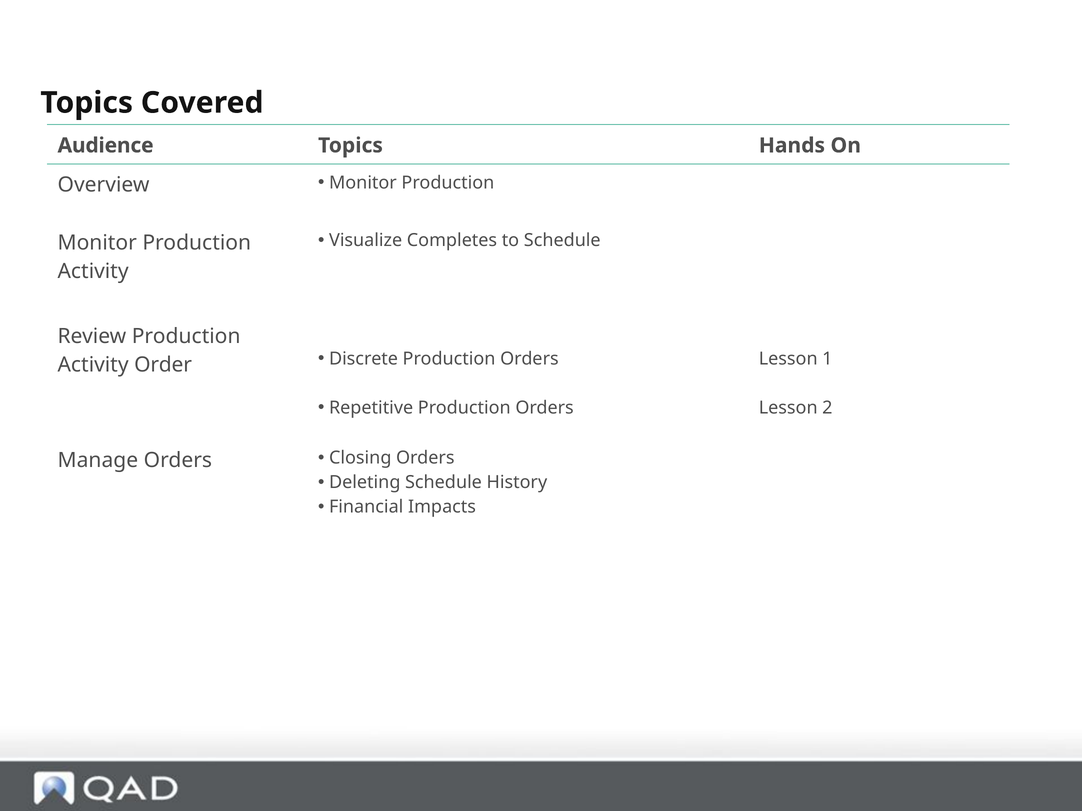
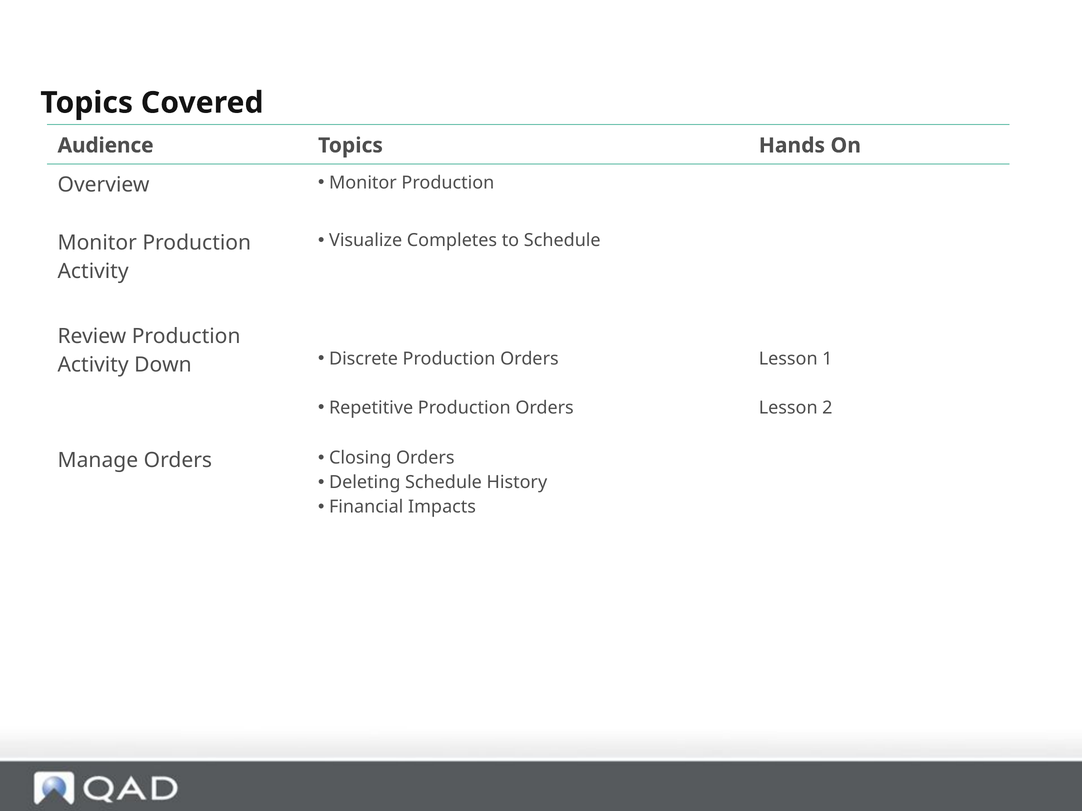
Order: Order -> Down (163, 365)
